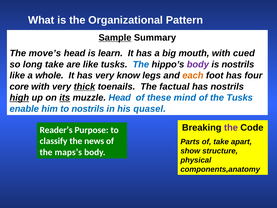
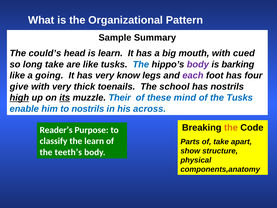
Sample underline: present -> none (115, 38)
move’s: move’s -> could’s (45, 53)
is nostrils: nostrils -> barking (238, 64)
whole: whole -> going (49, 75)
each colour: orange -> purple (193, 75)
core: core -> give (19, 86)
thick underline: present -> none (84, 86)
factual: factual -> school (174, 86)
muzzle Head: Head -> Their (120, 98)
quasel: quasel -> across (150, 109)
the colour: purple -> orange (231, 128)
the news: news -> learn (94, 141)
maps’s: maps’s -> teeth’s (68, 152)
